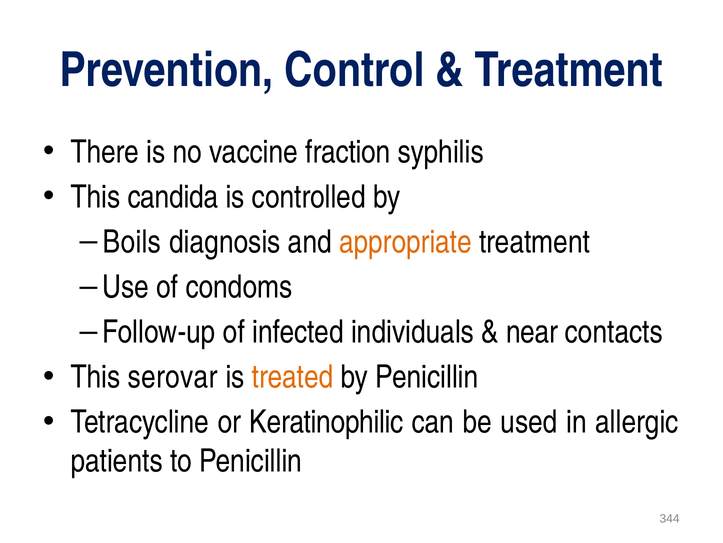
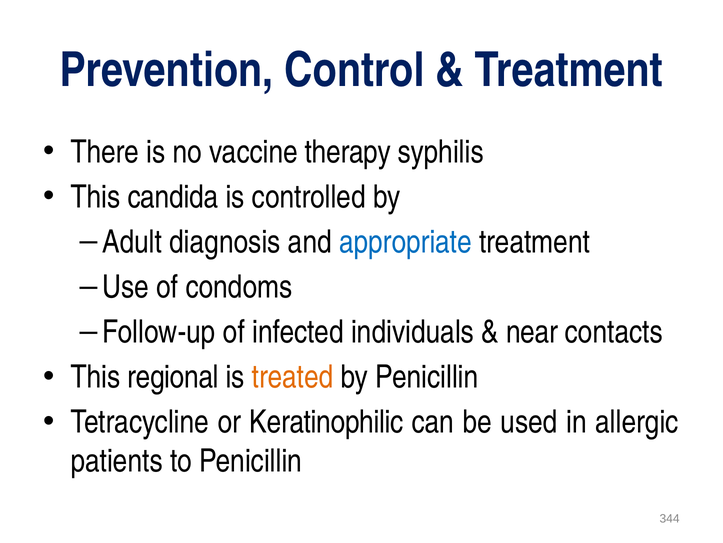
fraction: fraction -> therapy (348, 152)
Boils: Boils -> Adult (132, 242)
appropriate colour: orange -> blue (405, 242)
serovar: serovar -> regional (173, 377)
